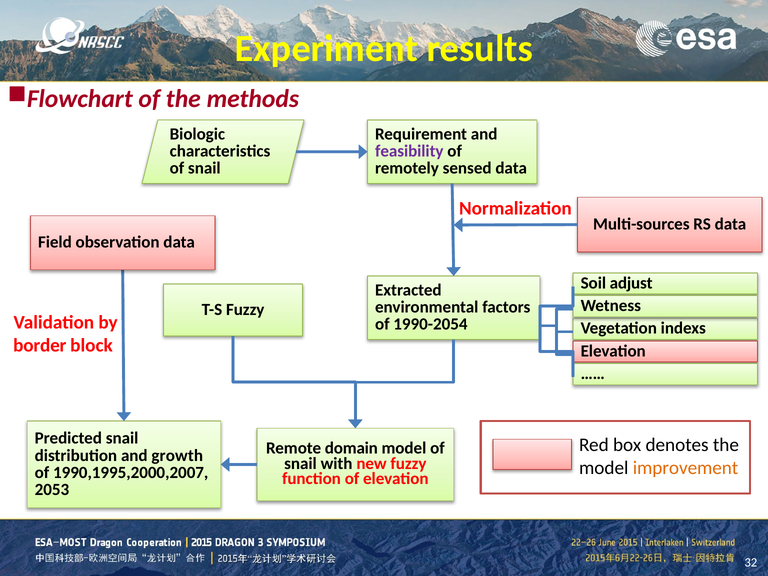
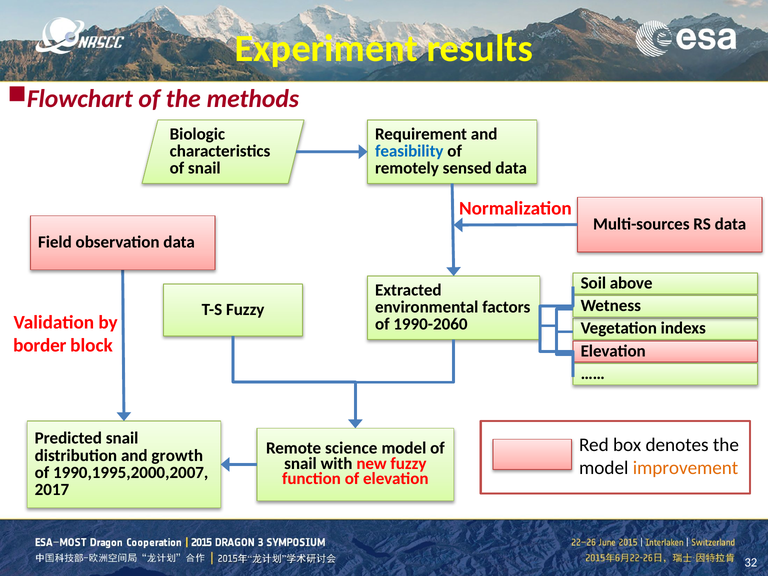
feasibility colour: purple -> blue (409, 151)
adjust: adjust -> above (631, 283)
1990-2054: 1990-2054 -> 1990-2060 (430, 324)
domain: domain -> science (351, 448)
2053: 2053 -> 2017 (52, 489)
